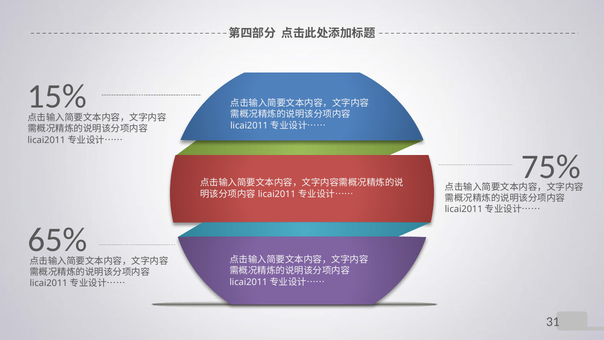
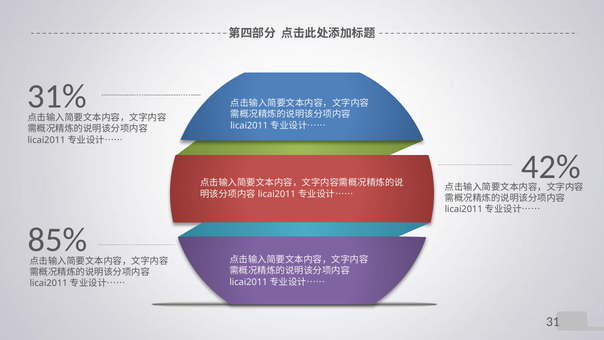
15%: 15% -> 31% (57, 96)
75%: 75% -> 42% (551, 167)
65%: 65% -> 85% (58, 240)
